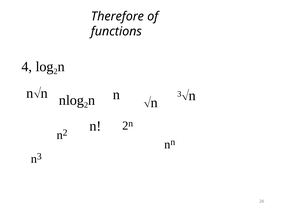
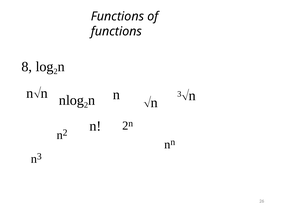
Therefore: Therefore -> Functions (117, 16)
4: 4 -> 8 (27, 67)
